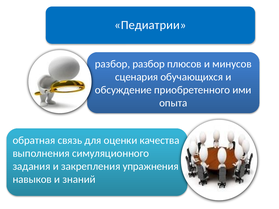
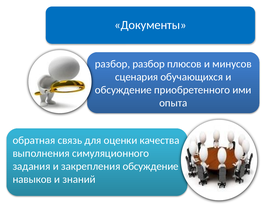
Педиатрии: Педиатрии -> Документы (150, 25)
закрепления упражнения: упражнения -> обсуждение (151, 167)
